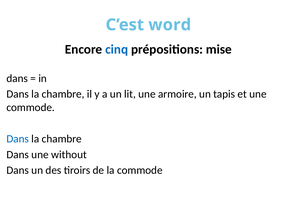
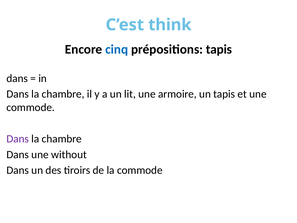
word: word -> think (170, 25)
prépositions mise: mise -> tapis (219, 49)
Dans colour: blue -> purple (18, 139)
